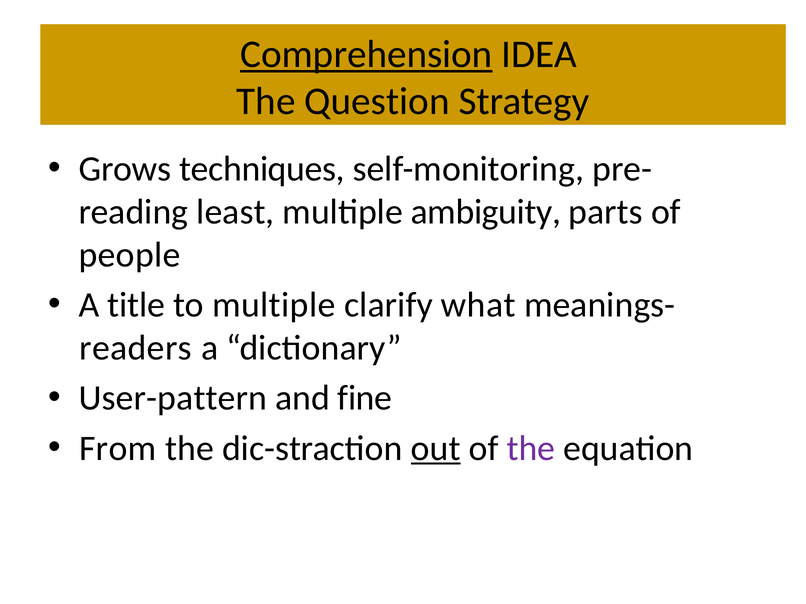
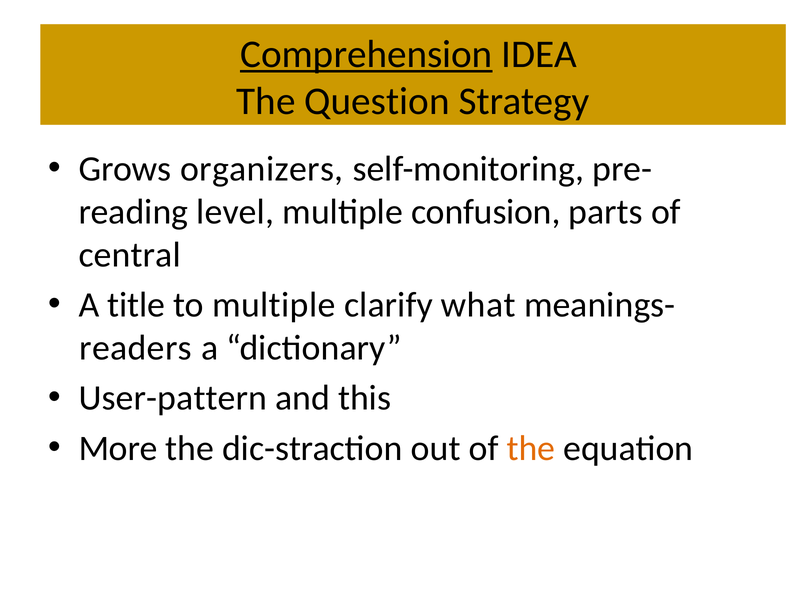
techniques: techniques -> organizers (262, 169)
least: least -> level (235, 212)
ambiguity: ambiguity -> confusion (486, 212)
people: people -> central (130, 255)
fine: fine -> this (365, 398)
From: From -> More (118, 449)
out underline: present -> none (436, 449)
the colour: purple -> orange (531, 449)
